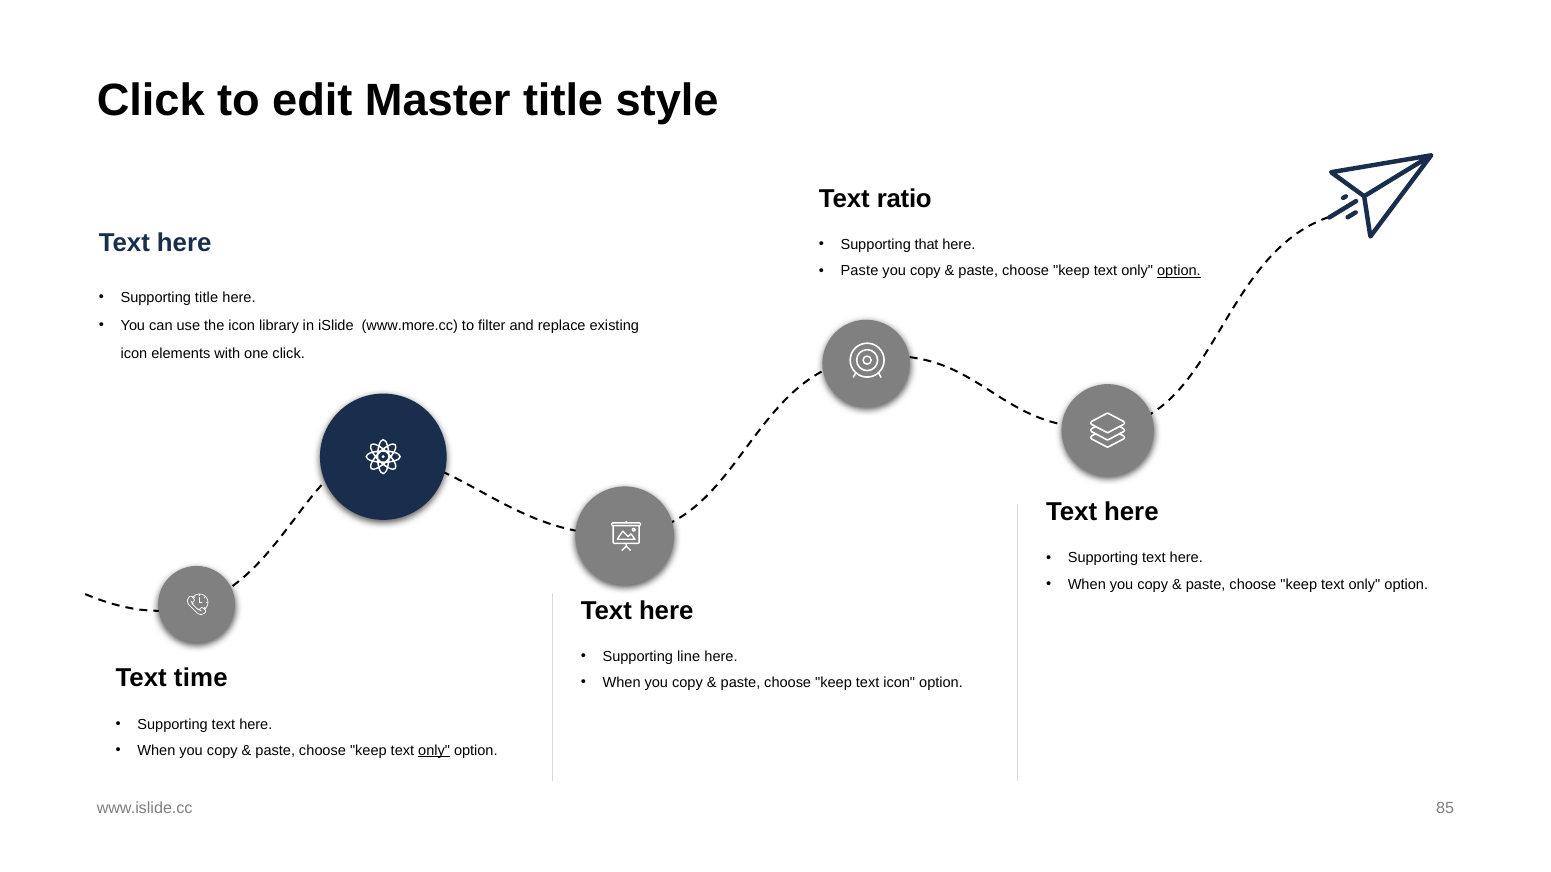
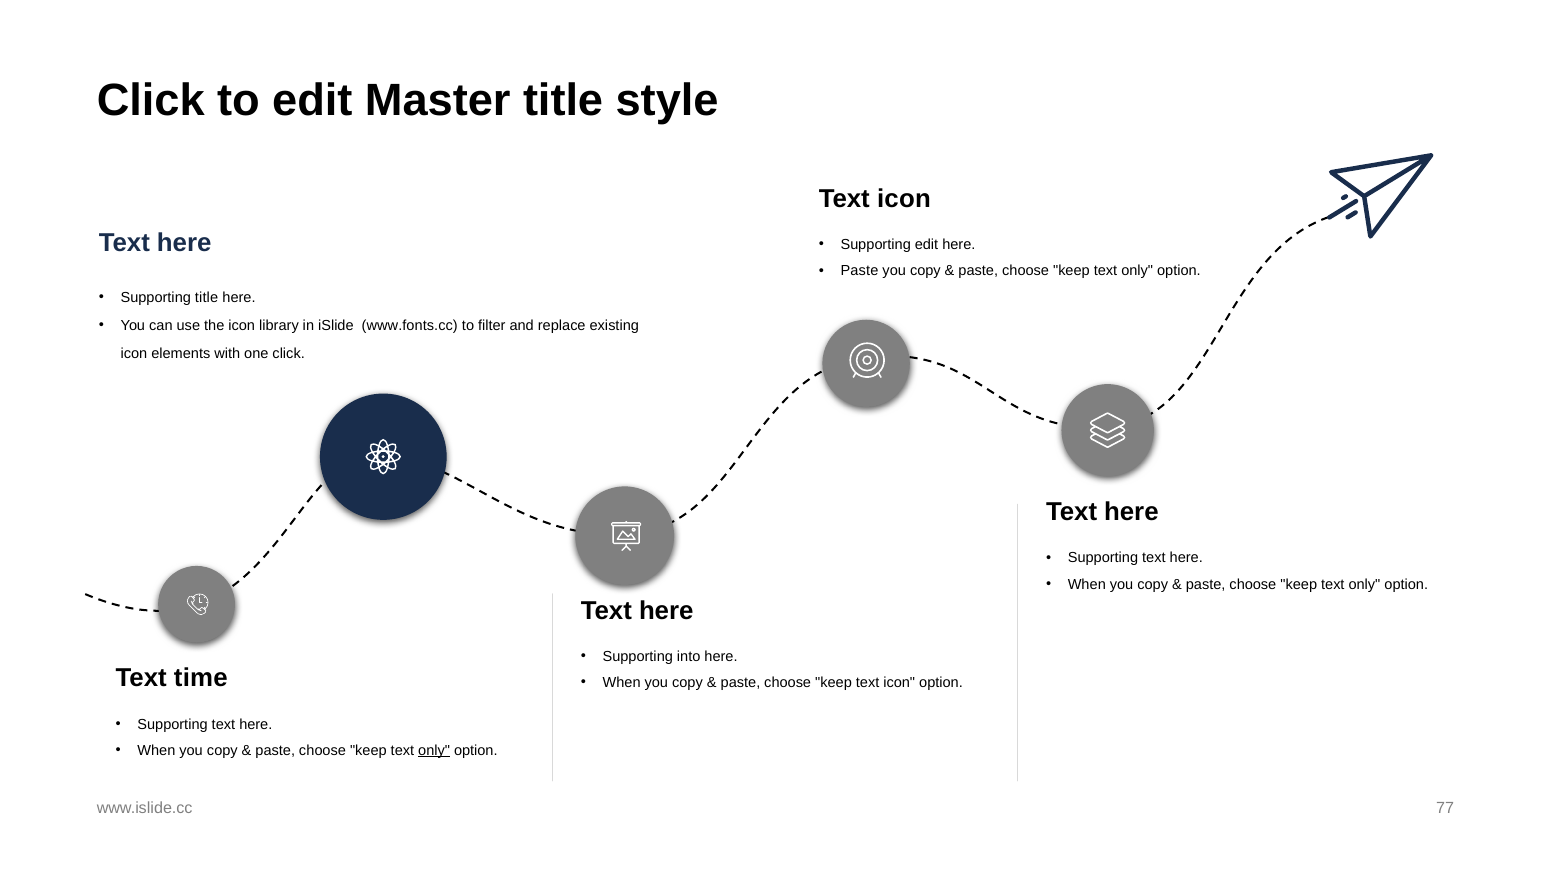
ratio: ratio -> icon (904, 199)
Supporting that: that -> edit (927, 245)
option underline: present -> none (1179, 271)
www.more.cc: www.more.cc -> www.fonts.cc (410, 325)
line: line -> into (689, 657)
85: 85 -> 77 (1445, 808)
